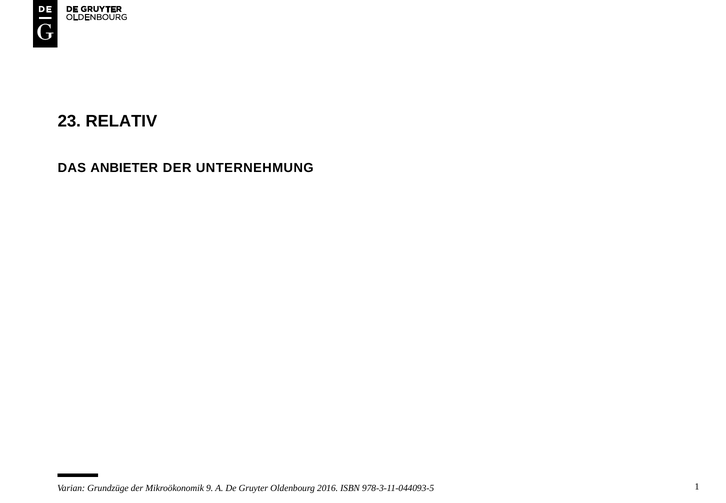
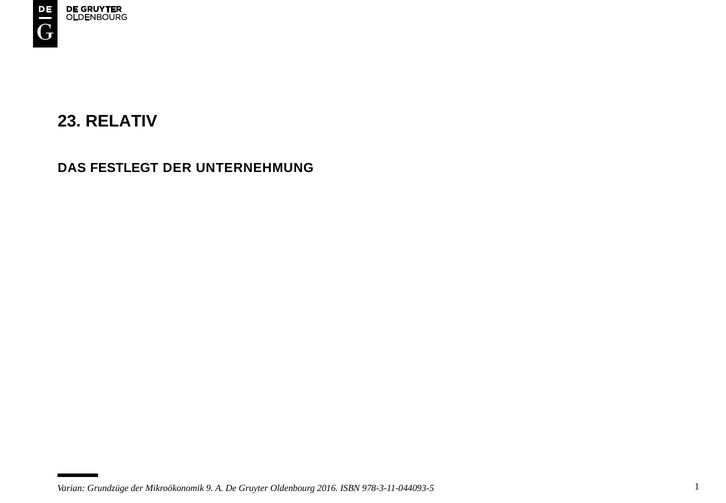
ANBIETER: ANBIETER -> FESTLEGT (124, 168)
